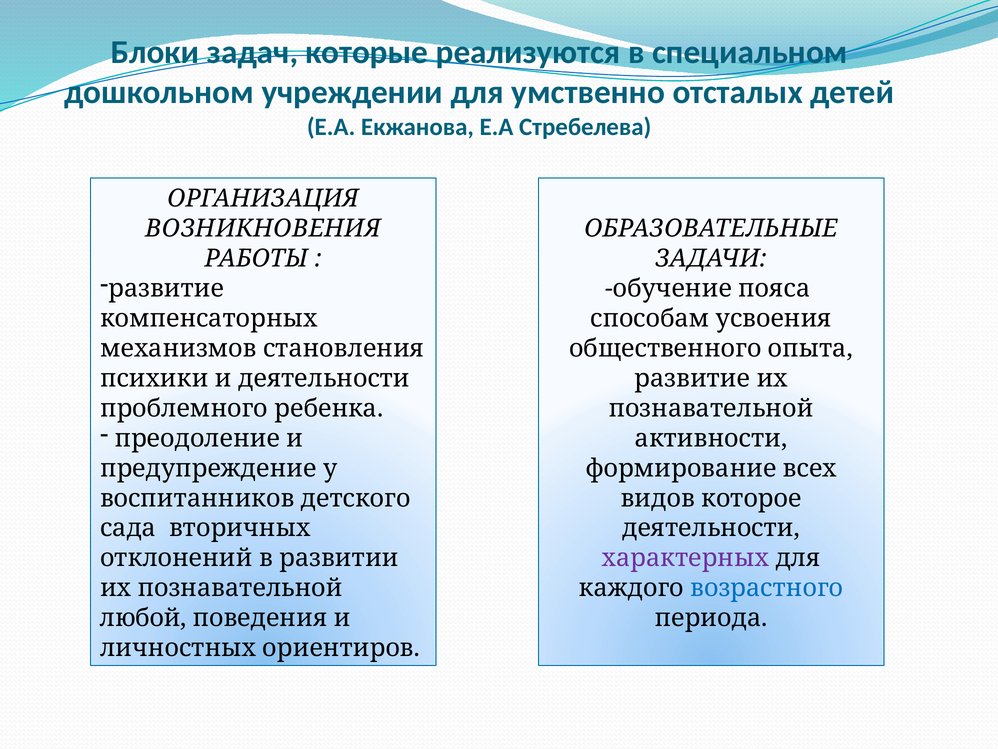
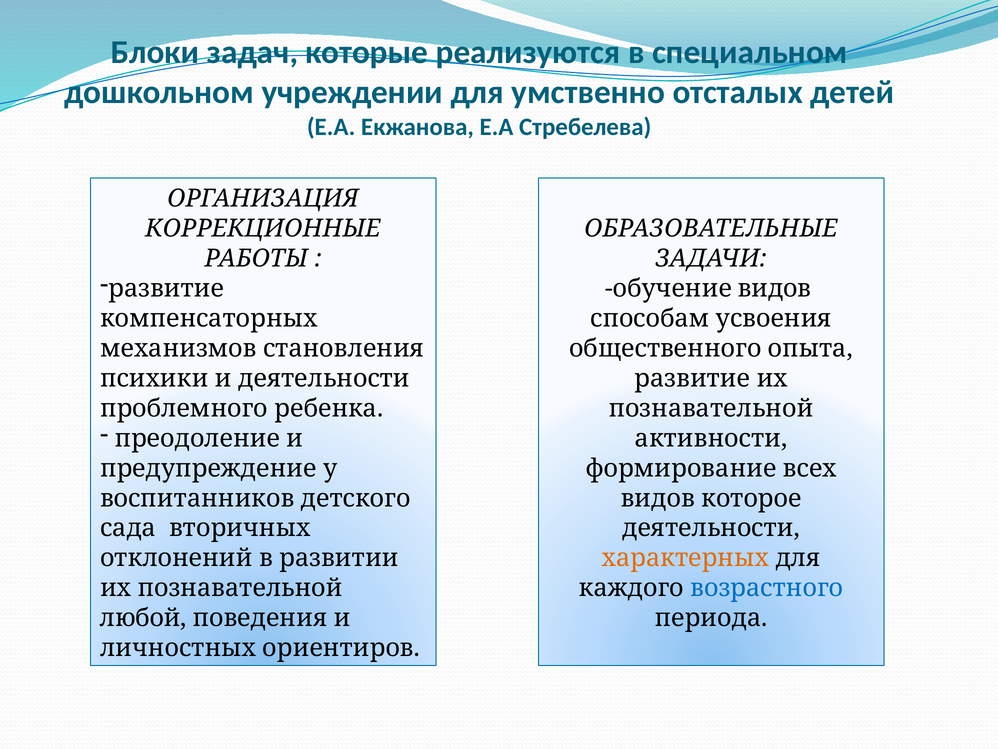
ВОЗНИКНОВЕНИЯ: ВОЗНИКНОВЕНИЯ -> КОРРЕКЦИОННЫЕ (263, 228)
обучение пояса: пояса -> видов (775, 288)
характерных colour: purple -> orange (685, 558)
